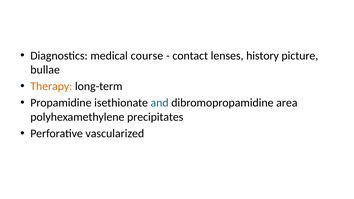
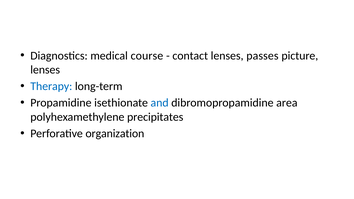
history: history -> passes (262, 56)
bullae: bullae -> lenses (45, 70)
Therapy colour: orange -> blue (51, 86)
vascularized: vascularized -> organization (115, 134)
